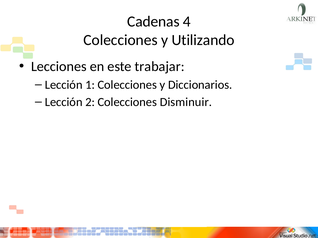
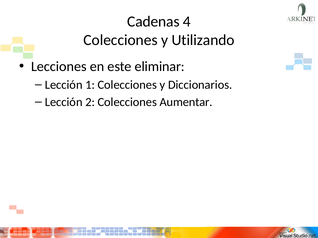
trabajar: trabajar -> eliminar (160, 67)
Disminuir: Disminuir -> Aumentar (186, 102)
